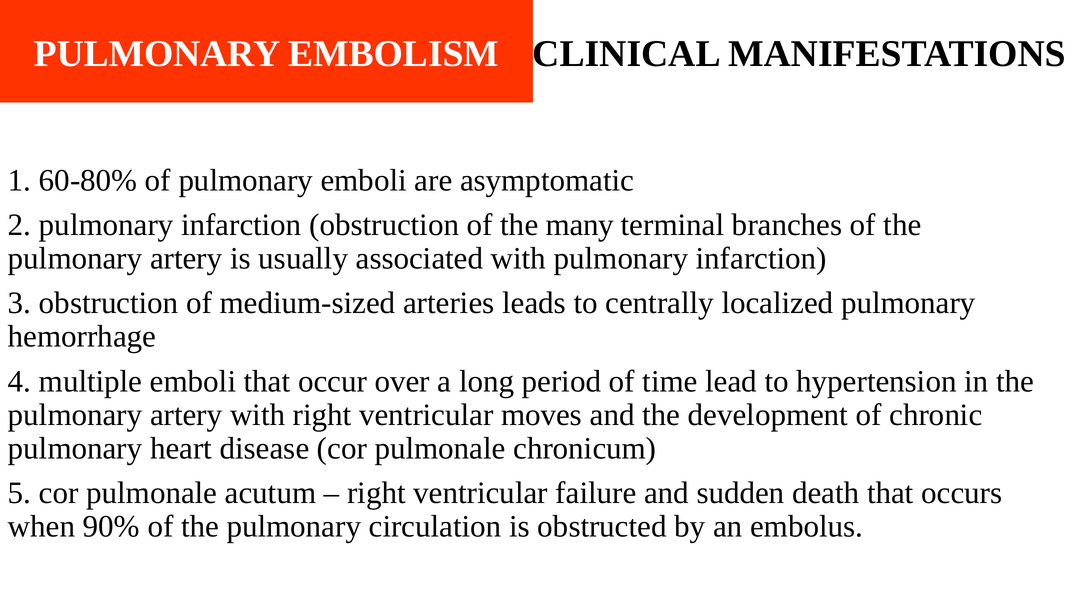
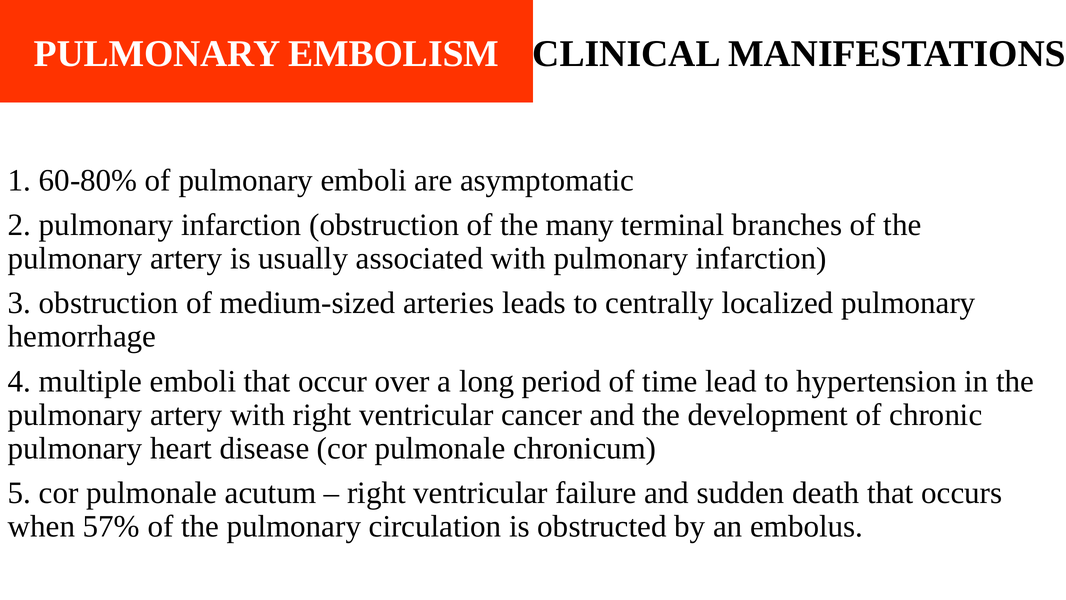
moves: moves -> cancer (542, 415)
90%: 90% -> 57% (111, 526)
